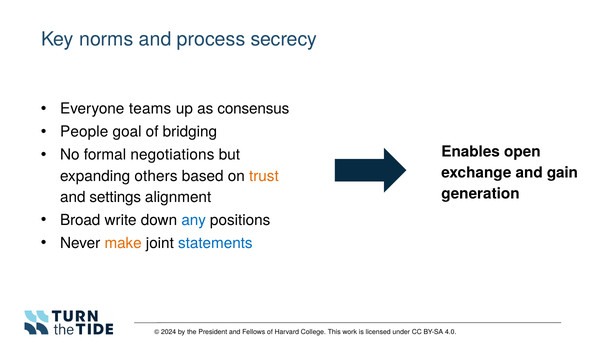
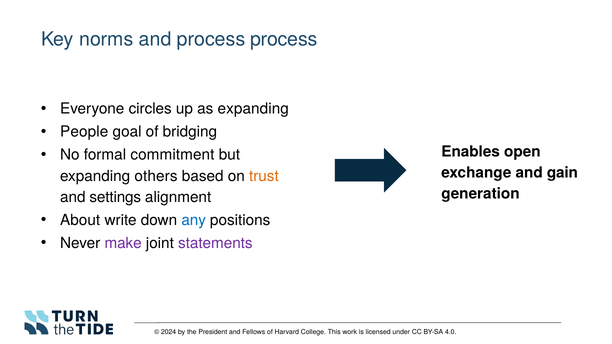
process secrecy: secrecy -> process (284, 39)
teams: teams -> circles (150, 109)
as consensus: consensus -> expanding (253, 109)
negotiations: negotiations -> commitment (172, 155)
Broad: Broad -> About (80, 220)
make colour: orange -> purple (123, 243)
statements colour: blue -> purple (215, 243)
